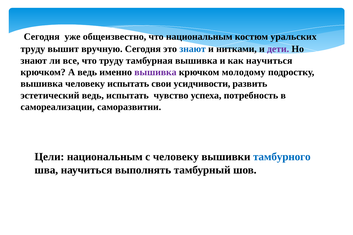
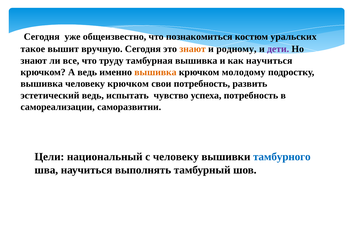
что национальным: национальным -> познакомиться (199, 37)
труду: труду -> такое (33, 49)
знают colour: blue -> orange (193, 49)
нитками: нитками -> родному (236, 49)
вышивка colour: purple -> orange (155, 72)
человеку испытать: испытать -> крючком (128, 84)
свои усидчивости: усидчивости -> потребность (202, 84)
Цели национальным: национальным -> национальный (105, 157)
